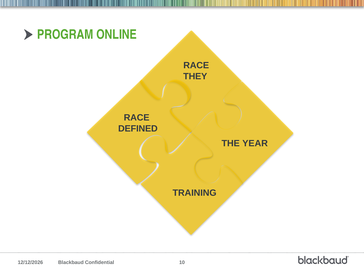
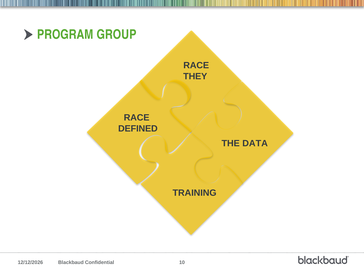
ONLINE: ONLINE -> GROUP (117, 35)
YEAR: YEAR -> DATA (255, 143)
